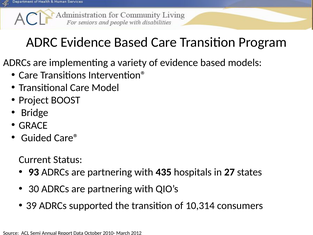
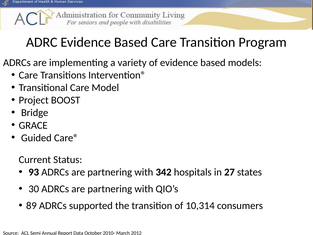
435: 435 -> 342 (164, 172)
39: 39 -> 89 (31, 205)
